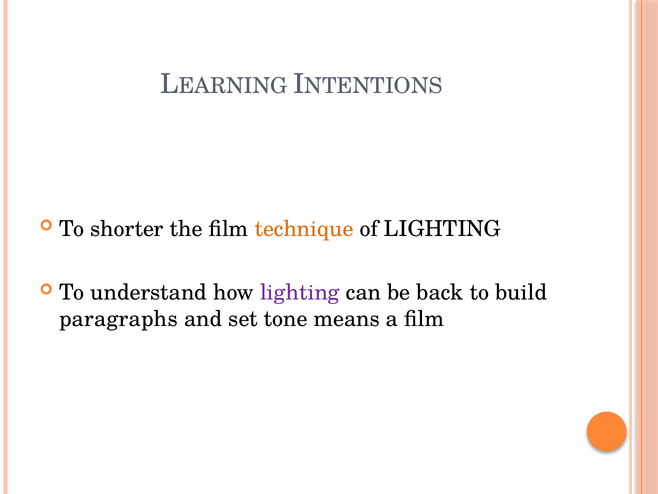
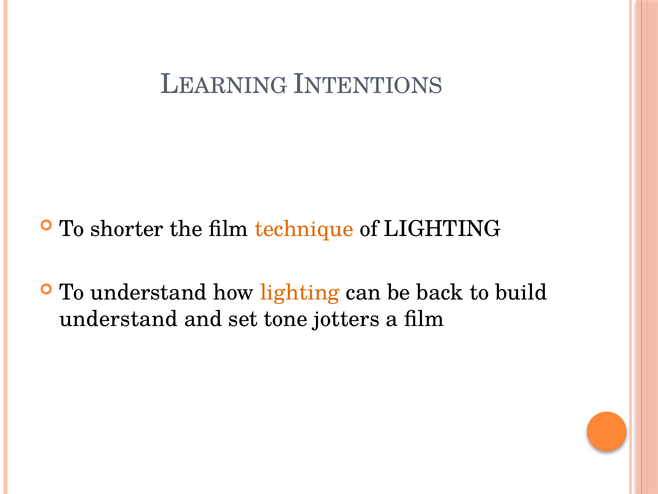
lighting colour: purple -> orange (300, 292)
paragraphs: paragraphs -> understand (118, 318)
means: means -> jotters (347, 318)
